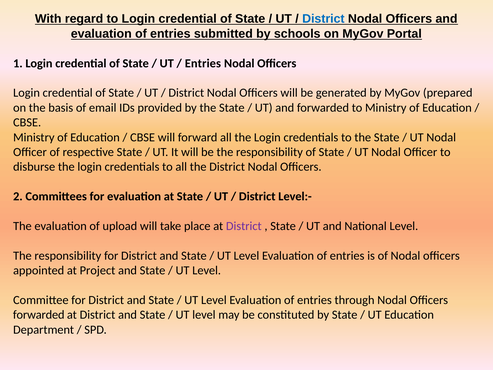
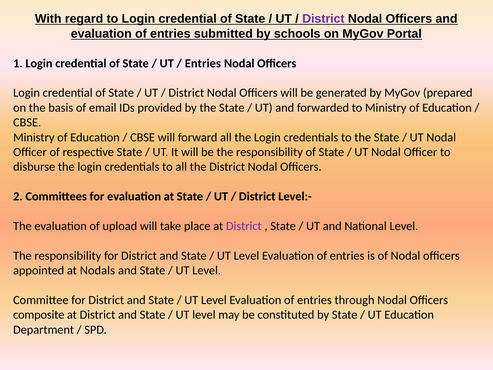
District colour: blue -> purple (323, 19)
Project: Project -> Nodals (97, 270)
forwarded: forwarded -> composite (39, 315)
